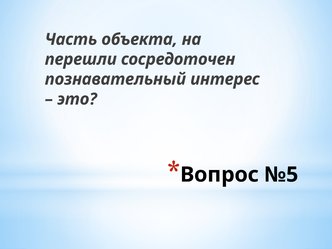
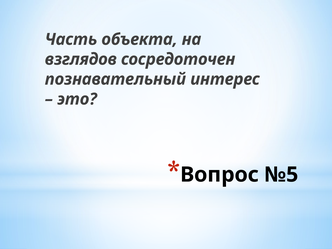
перешли: перешли -> взглядов (81, 59)
